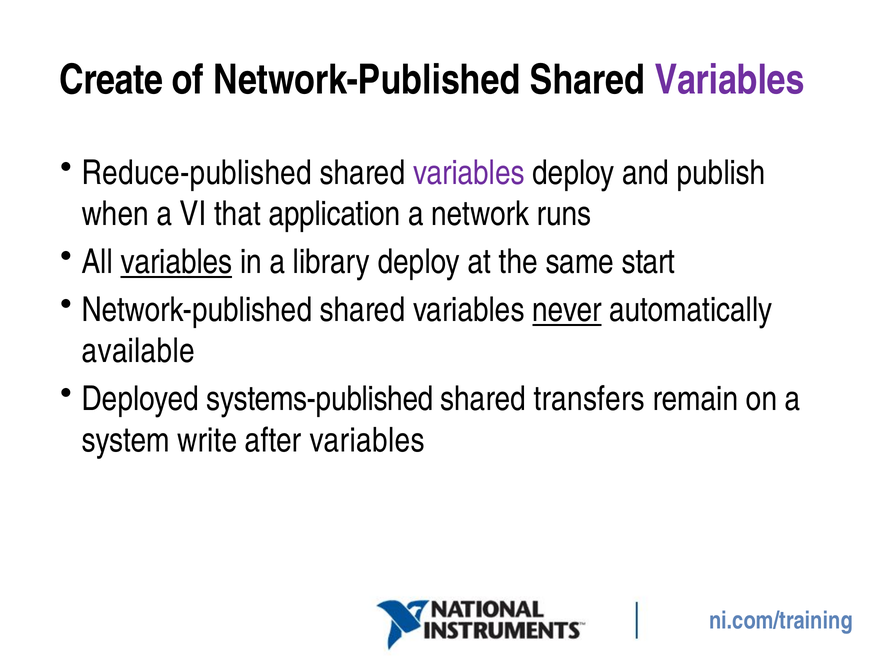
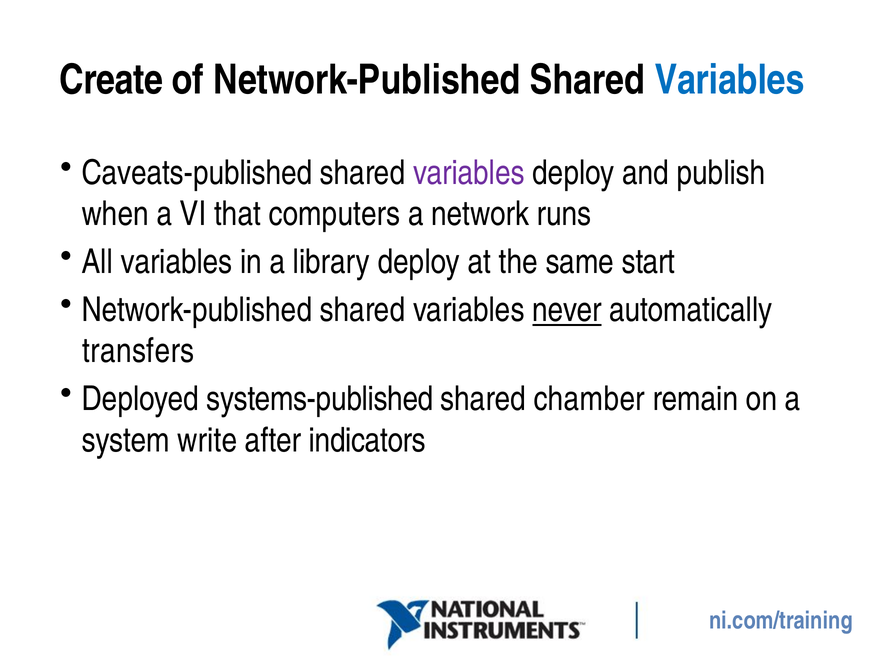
Variables colour: purple -> blue (730, 80)
Reduce-published: Reduce-published -> Caveats-published (197, 173)
application: application -> computers (334, 214)
variables underline: present -> none (177, 262)
available: available -> transfers (138, 351)
transfers: transfers -> chamber (589, 399)
after variables: variables -> indicators (367, 440)
